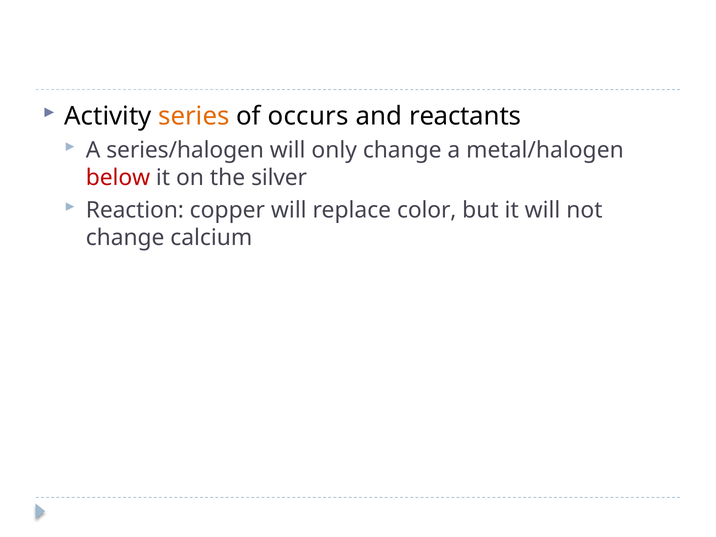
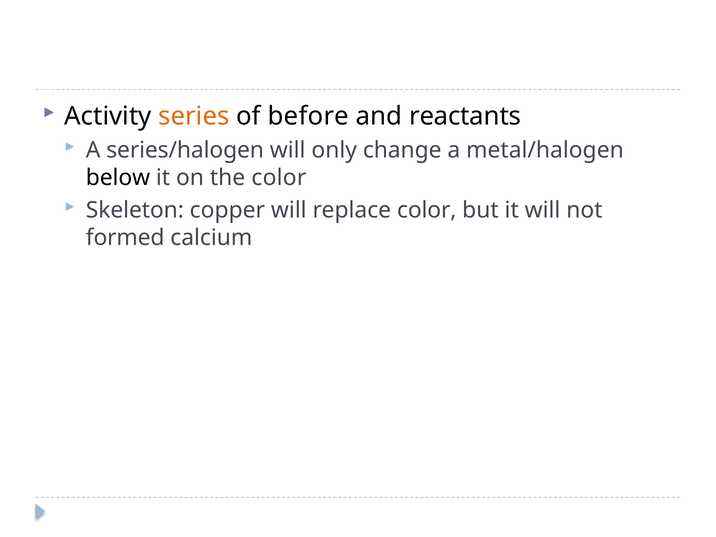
occurs: occurs -> before (308, 116)
below colour: red -> black (118, 178)
the silver: silver -> color (279, 178)
Reaction: Reaction -> Skeleton (135, 210)
change: change -> formed (125, 238)
